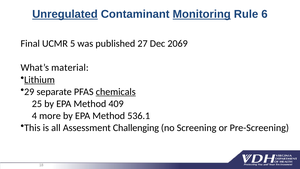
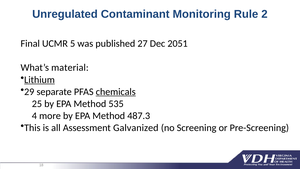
Unregulated underline: present -> none (65, 14)
Monitoring underline: present -> none (202, 14)
6: 6 -> 2 (264, 14)
2069: 2069 -> 2051 (178, 44)
409: 409 -> 535 (116, 104)
536.1: 536.1 -> 487.3 (139, 116)
Challenging: Challenging -> Galvanized (136, 128)
